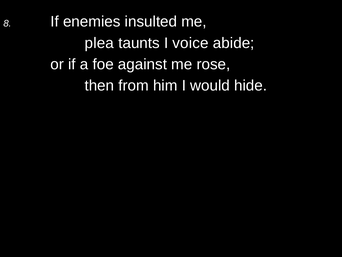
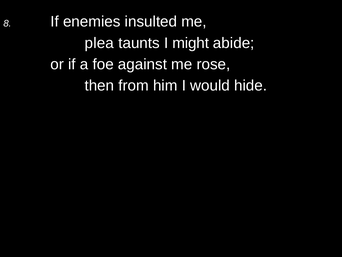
voice: voice -> might (191, 43)
